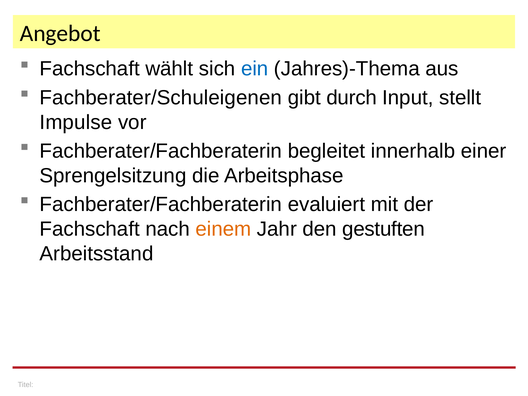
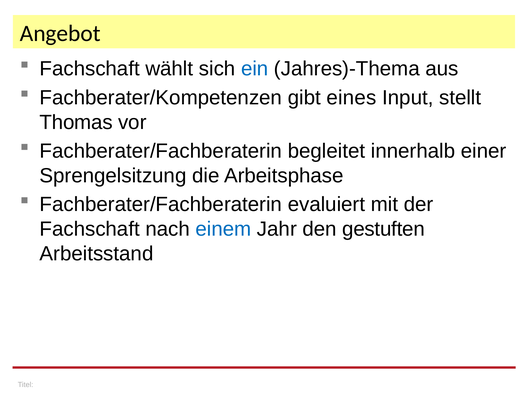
Fachberater/Schuleigenen: Fachberater/Schuleigenen -> Fachberater/Kompetenzen (161, 98)
durch: durch -> eines (351, 98)
Impulse: Impulse -> Thomas (76, 122)
einem colour: orange -> blue (223, 229)
